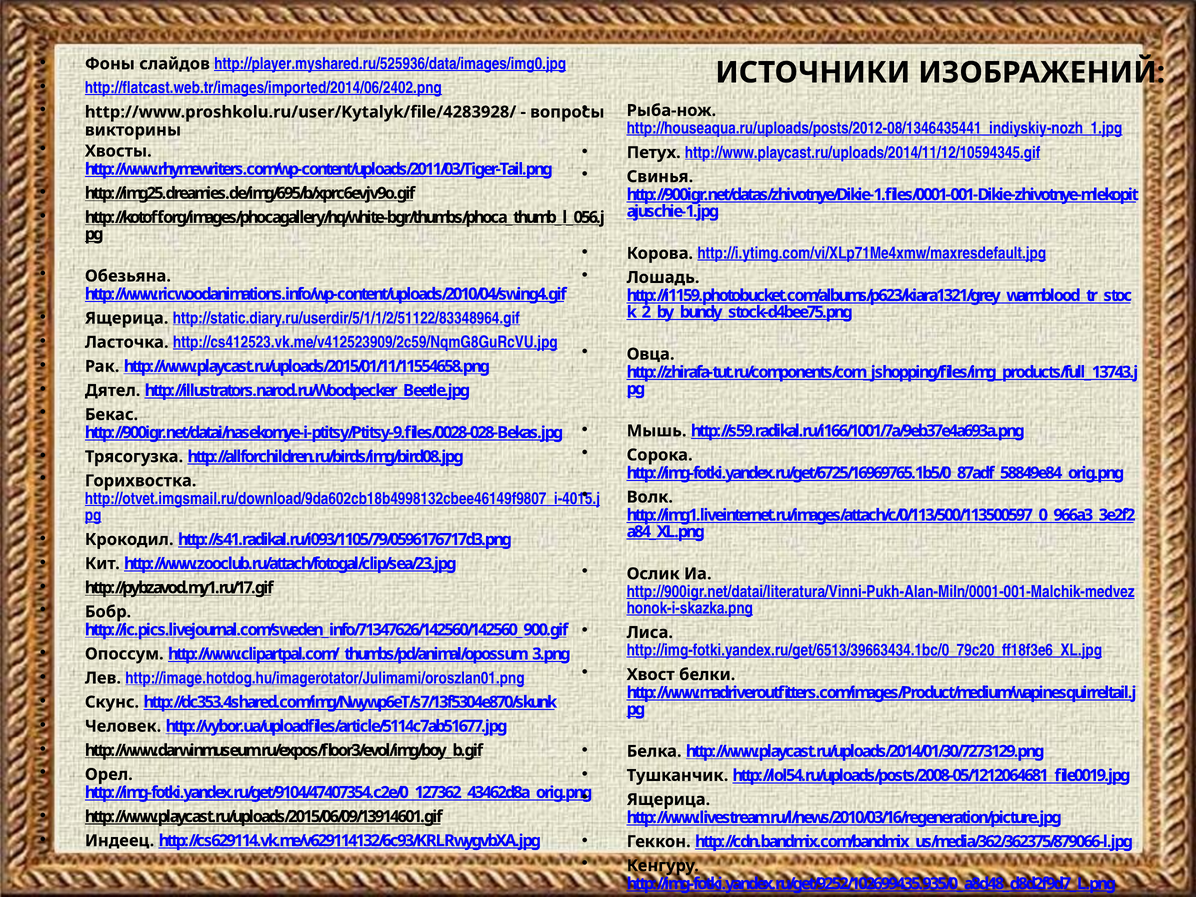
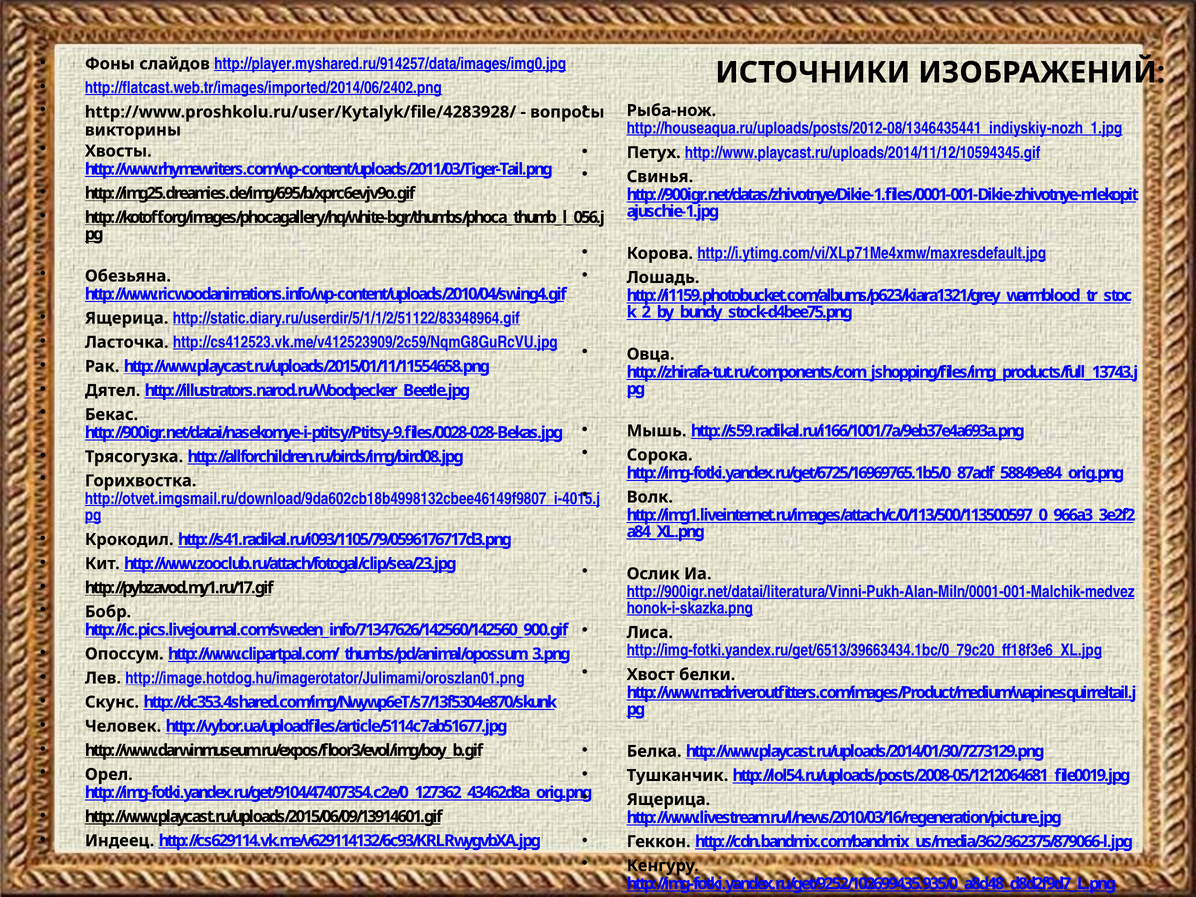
http://player.myshared.ru/525936/data/images/img0.jpg: http://player.myshared.ru/525936/data/images/img0.jpg -> http://player.myshared.ru/914257/data/images/img0.jpg (390, 64)
